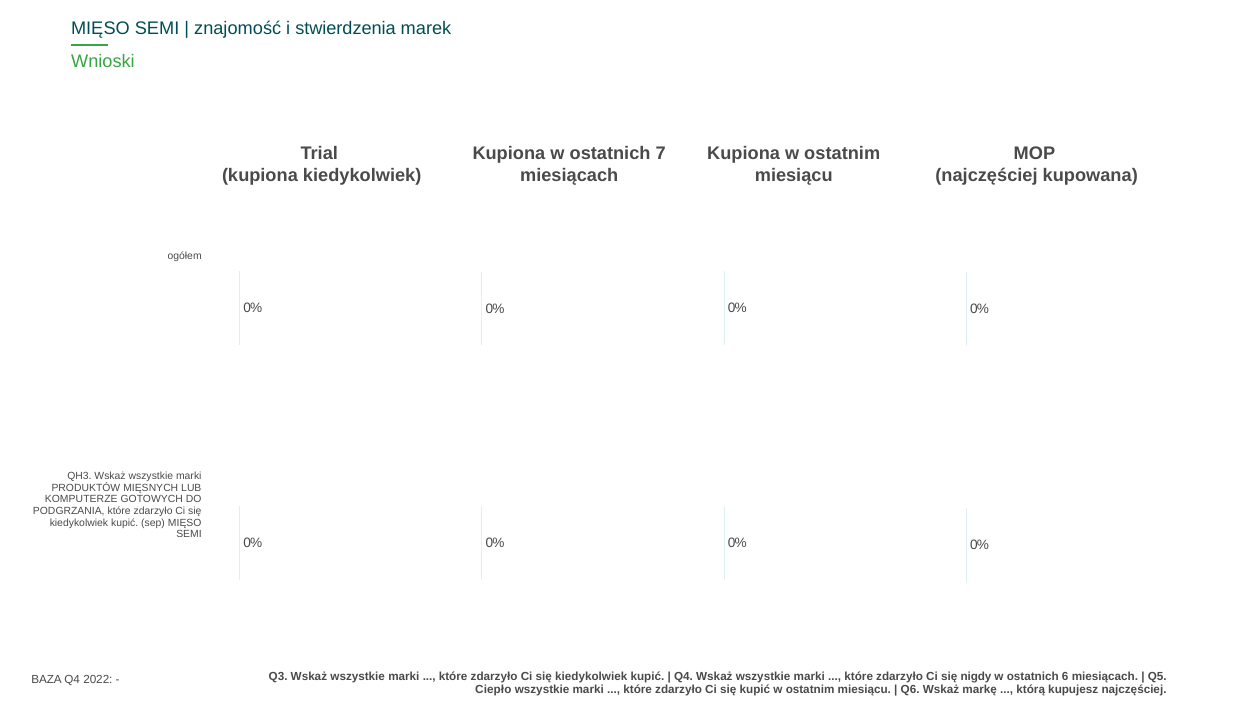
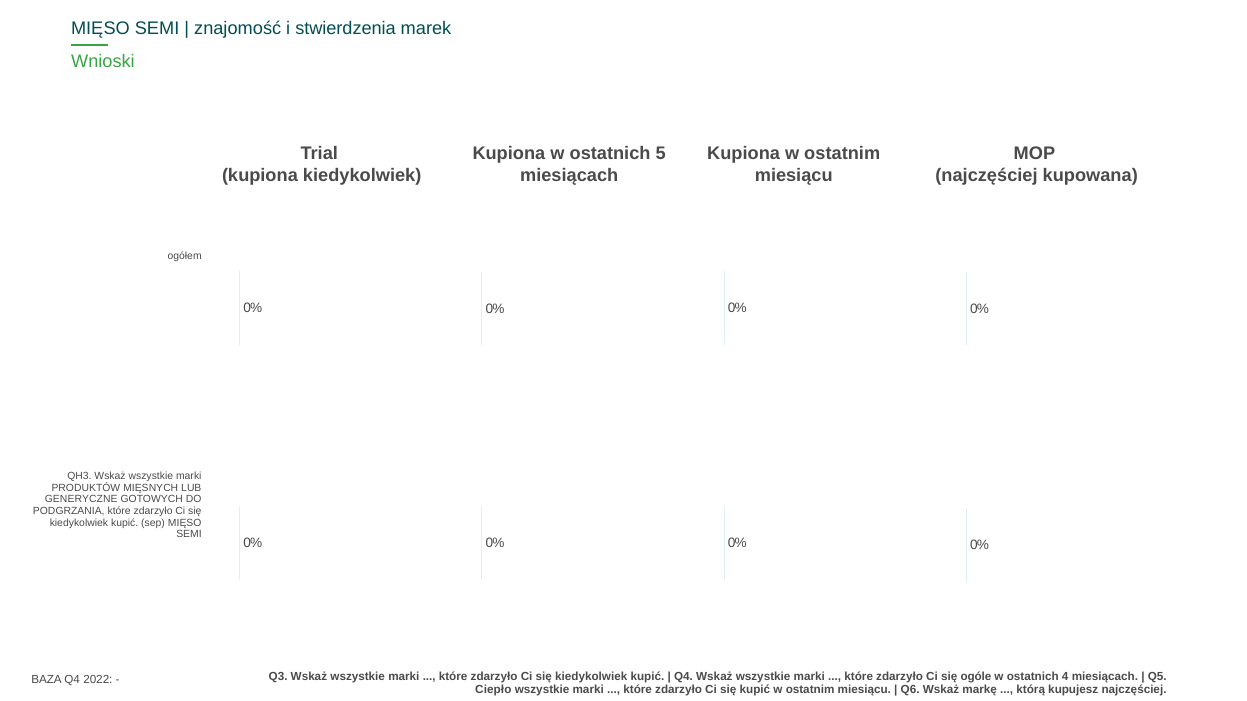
7: 7 -> 5 (661, 154)
KOMPUTERZE: KOMPUTERZE -> GENERYCZNE (81, 500)
nigdy: nigdy -> ogóle (976, 677)
6: 6 -> 4 (1065, 677)
